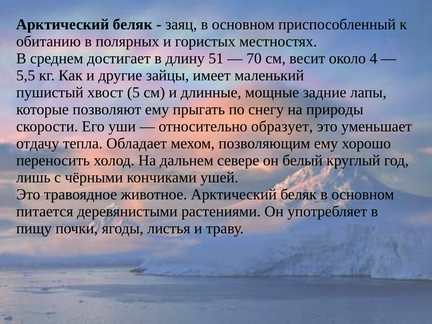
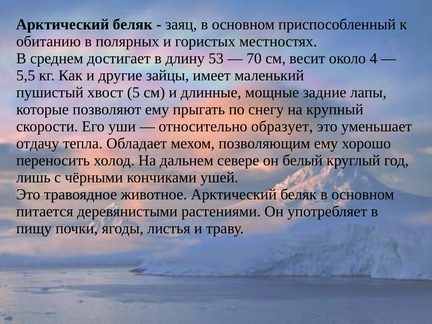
51: 51 -> 53 (216, 58)
природы: природы -> крупный (335, 109)
